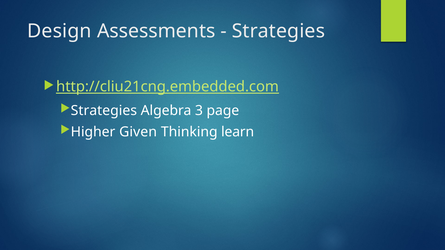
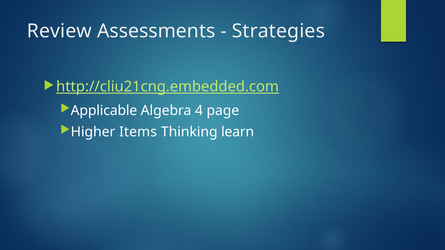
Design: Design -> Review (59, 31)
Strategies: Strategies -> Applicable (104, 111)
3: 3 -> 4 (199, 111)
Given: Given -> Items (138, 132)
